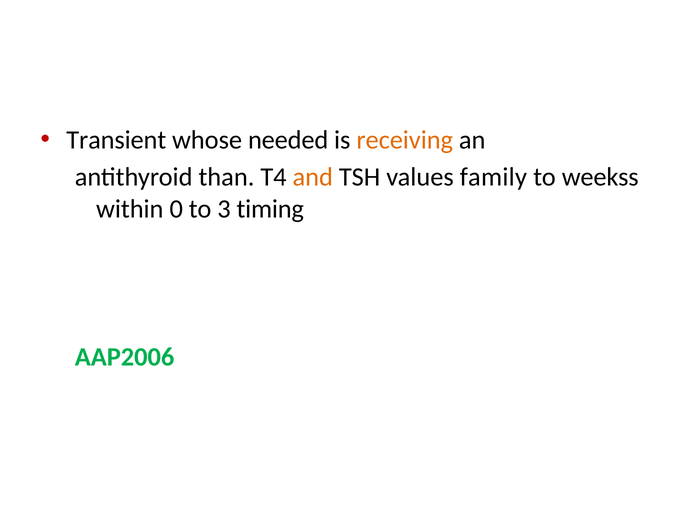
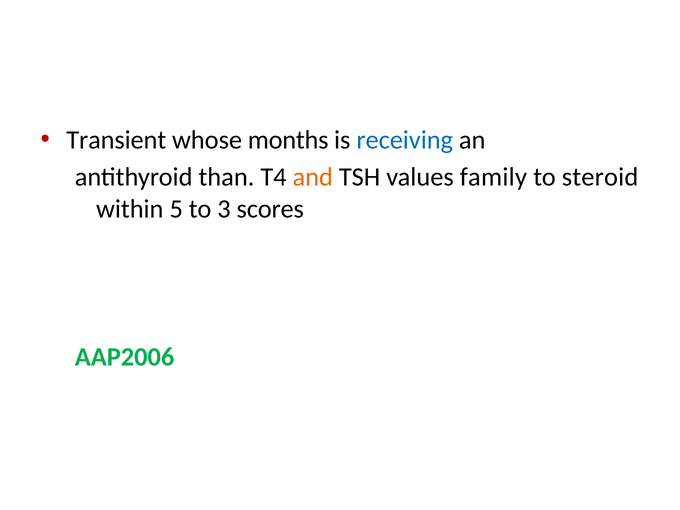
needed: needed -> months (288, 140)
receiving colour: orange -> blue (405, 140)
weekss: weekss -> steroid (600, 177)
0: 0 -> 5 (176, 209)
timing: timing -> scores (270, 209)
